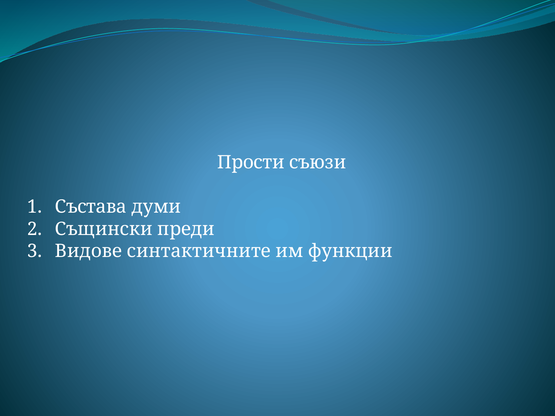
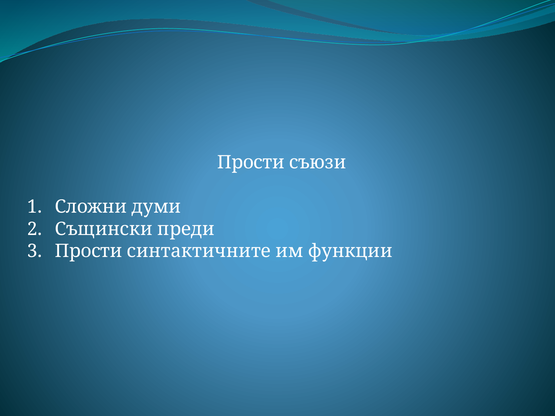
Състава: Състава -> Сложни (91, 207)
Видове: Видове -> Прости (89, 251)
